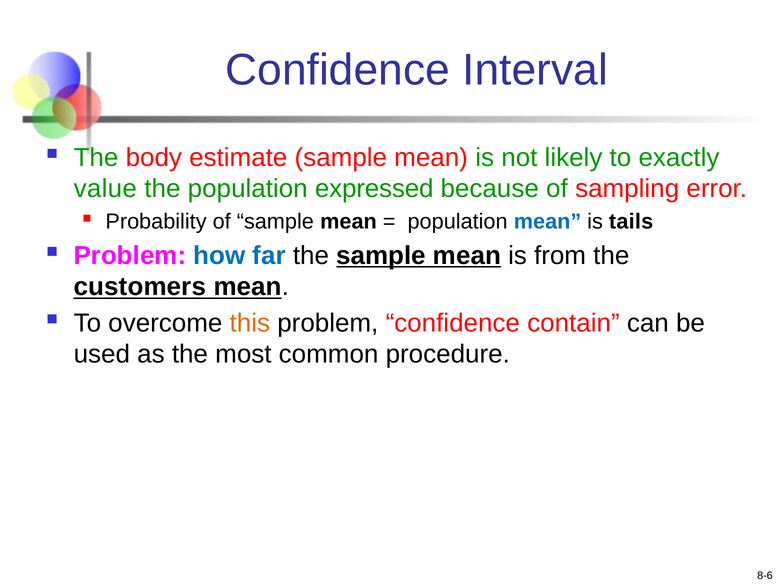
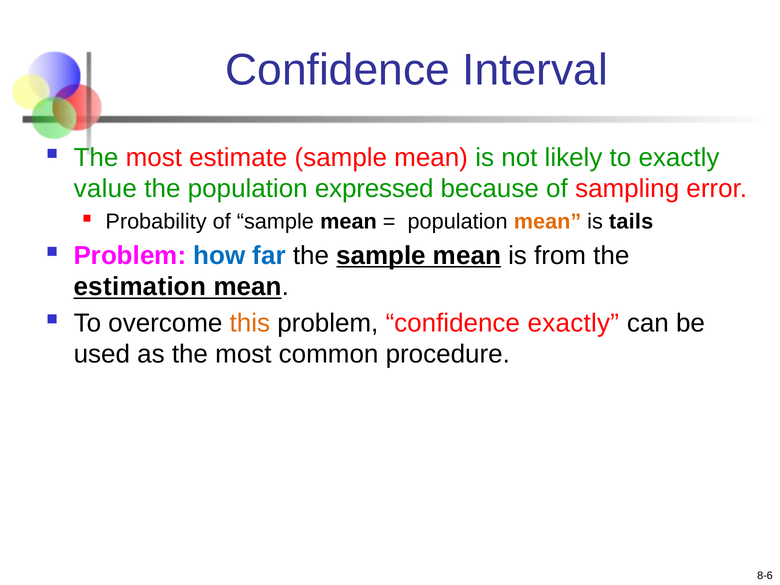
body: body -> most (154, 158)
mean colour: blue -> orange (548, 221)
customers: customers -> estimation (140, 287)
confidence contain: contain -> exactly (573, 323)
